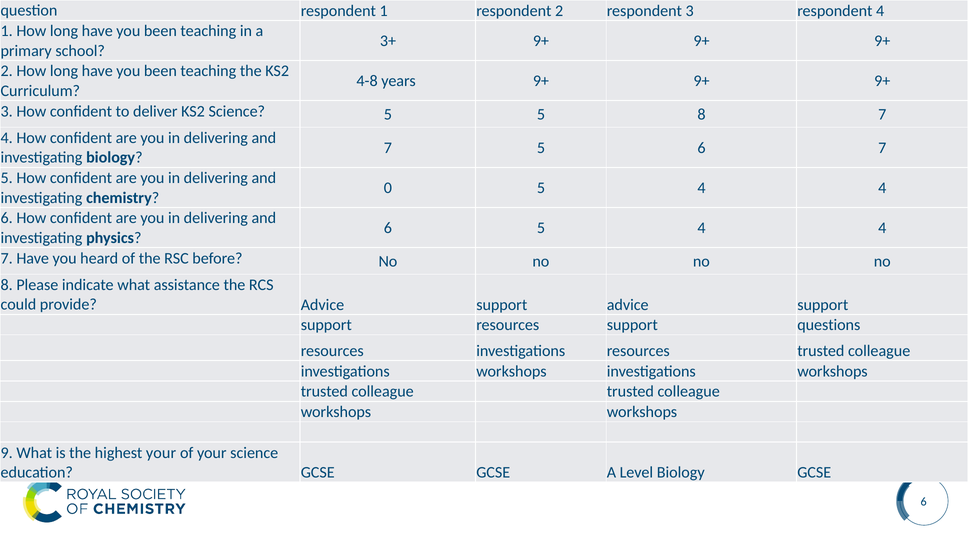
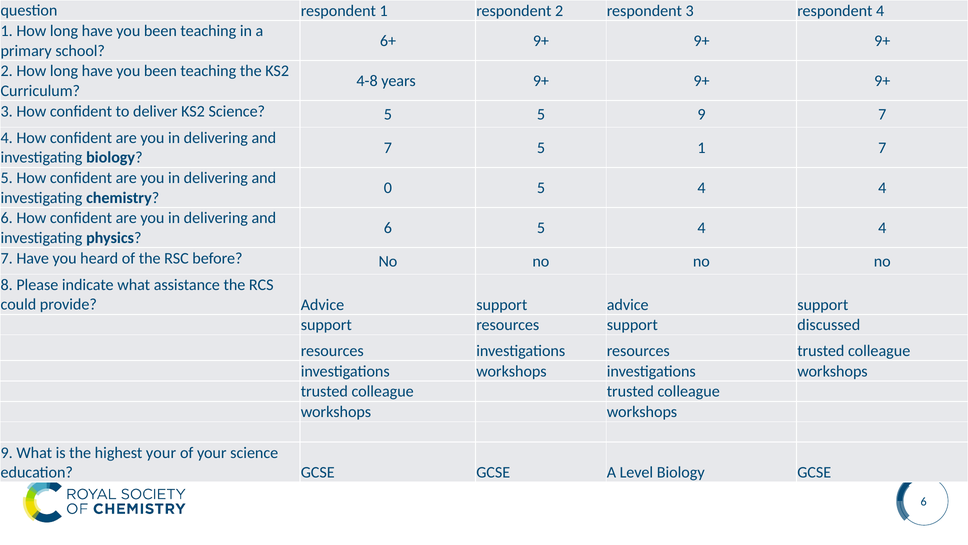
3+: 3+ -> 6+ (388, 41)
5 8: 8 -> 9 (701, 114)
5 6: 6 -> 1 (701, 148)
questions: questions -> discussed (829, 325)
